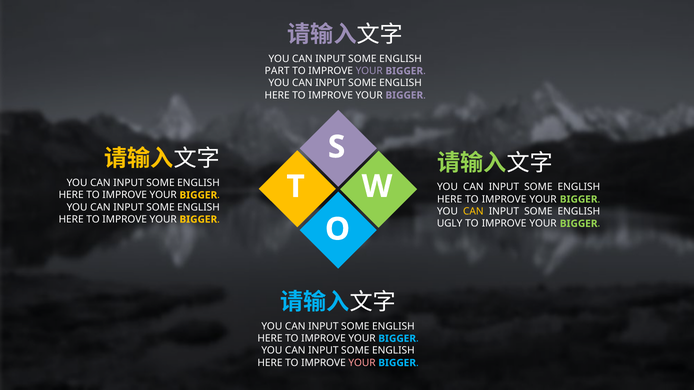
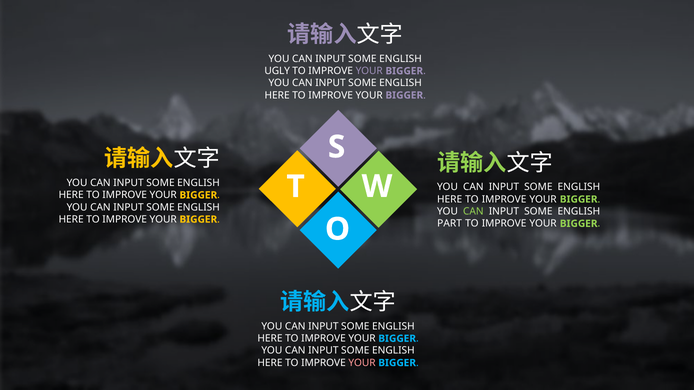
PART: PART -> UGLY (277, 71)
CAN colour: yellow -> light green (473, 212)
UGLY: UGLY -> PART (450, 224)
